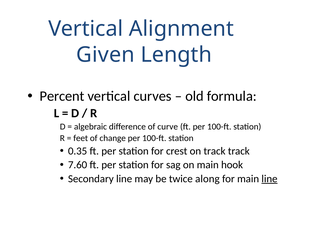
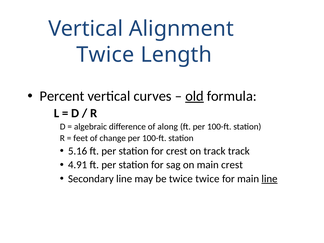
Given: Given -> Twice (105, 55)
old underline: none -> present (194, 96)
curve: curve -> along (168, 127)
0.35: 0.35 -> 5.16 (78, 151)
7.60: 7.60 -> 4.91 (78, 165)
main hook: hook -> crest (232, 165)
twice along: along -> twice (207, 179)
